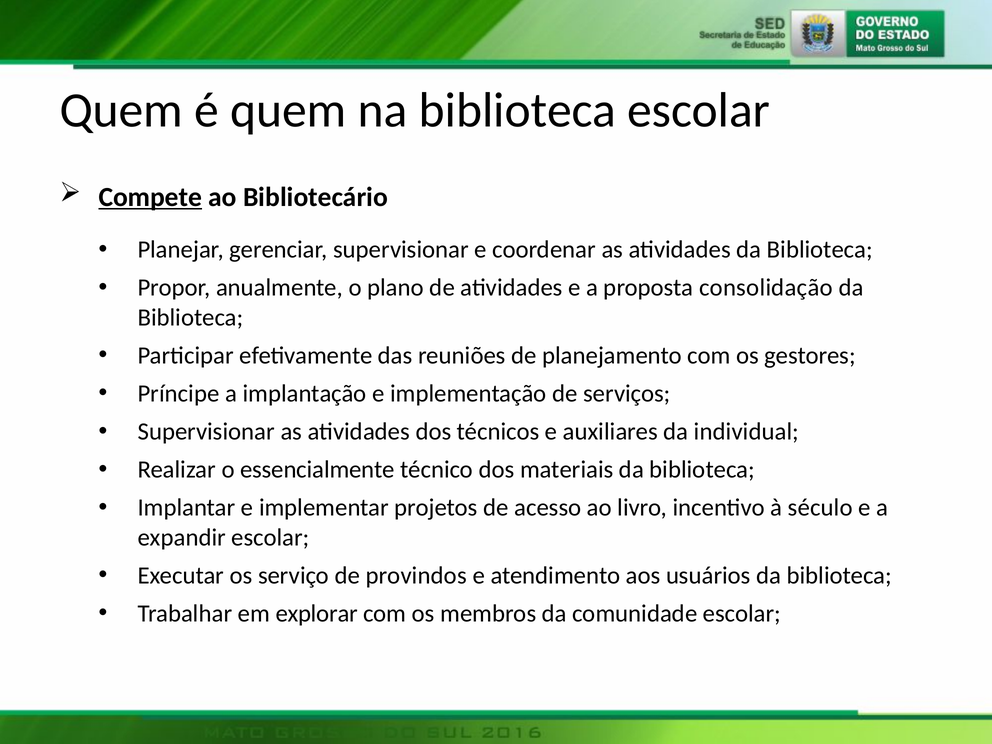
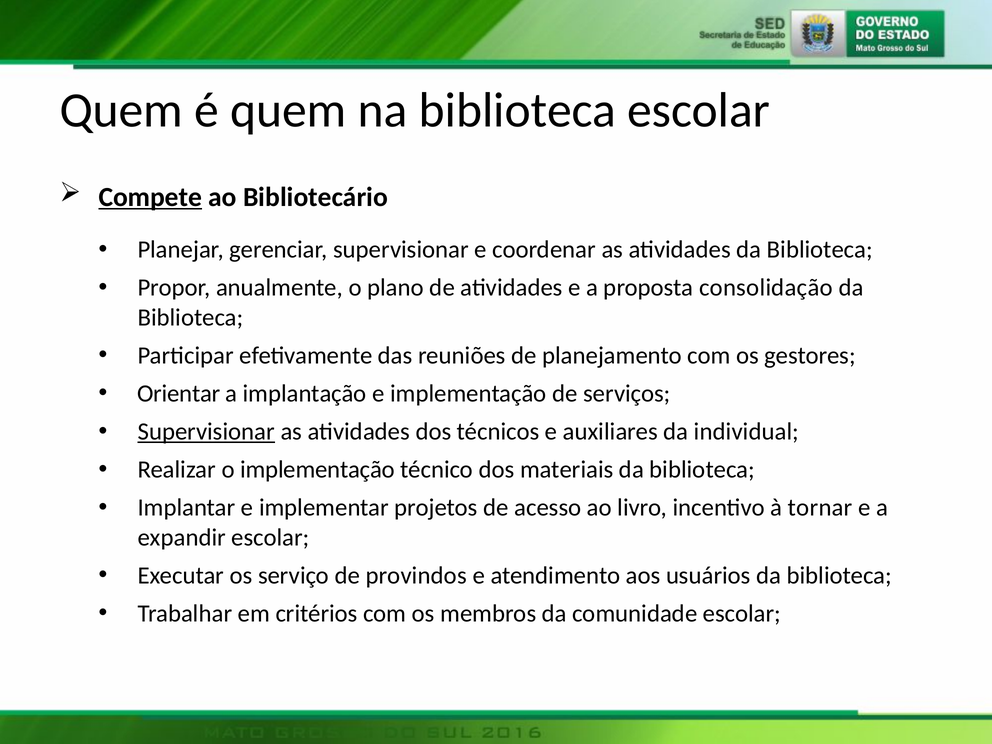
Príncipe: Príncipe -> Orientar (179, 394)
Supervisionar underline: none -> present (206, 432)
o essencialmente: essencialmente -> implementação (317, 470)
século: século -> tornar (820, 508)
explorar: explorar -> critérios (317, 614)
